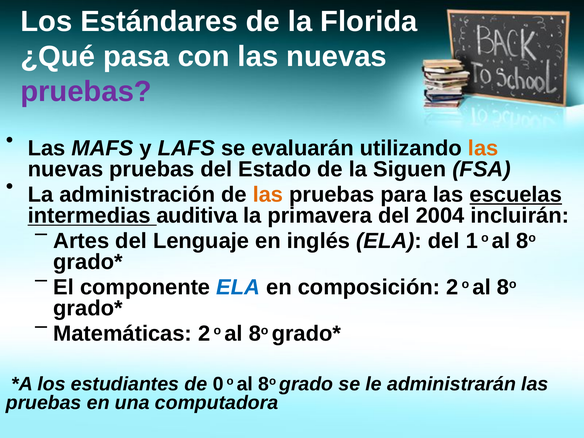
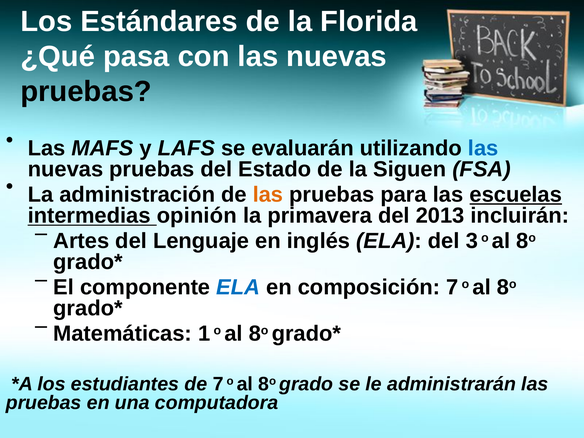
pruebas colour: purple -> black (86, 92)
las colour: orange -> blue (483, 148)
auditiva: auditiva -> opinión (197, 216)
2004: 2004 -> 2013 (440, 216)
1: 1 -> 3 (472, 241)
composición 2: 2 -> 7 (452, 287)
Matemáticas 2: 2 -> 1 (204, 334)
de 0: 0 -> 7 (218, 384)
